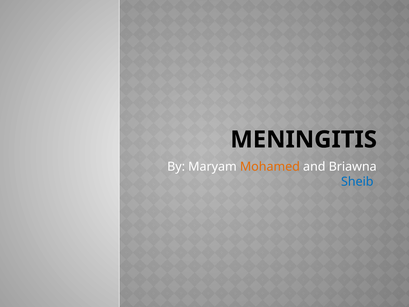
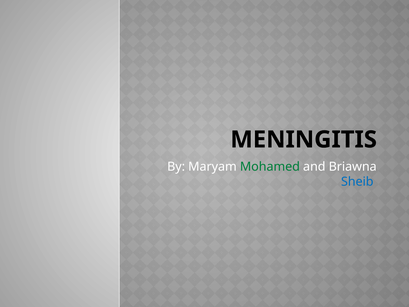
Mohamed colour: orange -> green (270, 167)
